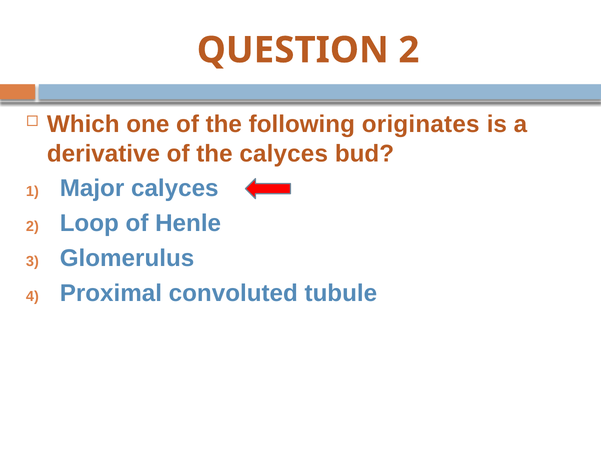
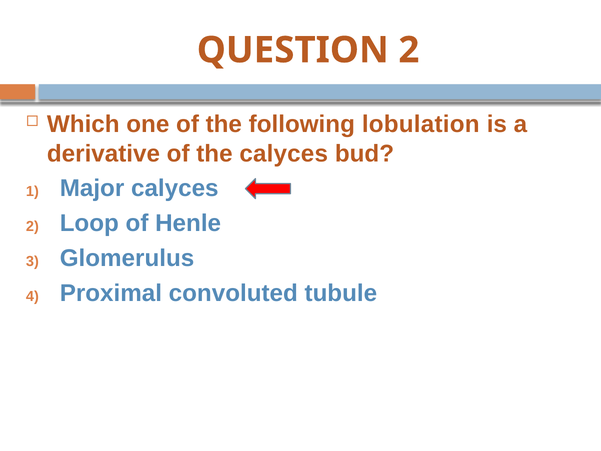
originates: originates -> lobulation (421, 124)
